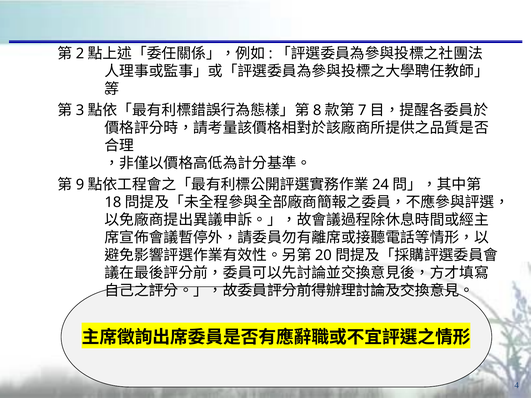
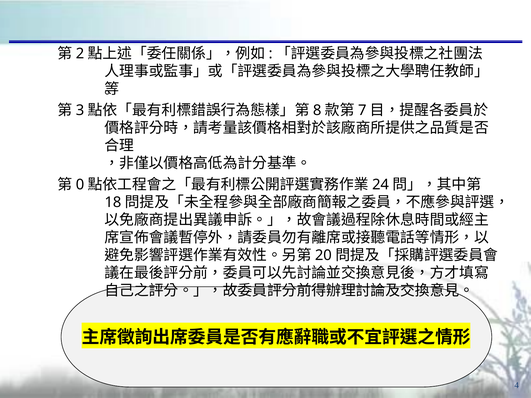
9: 9 -> 0 (80, 185)
